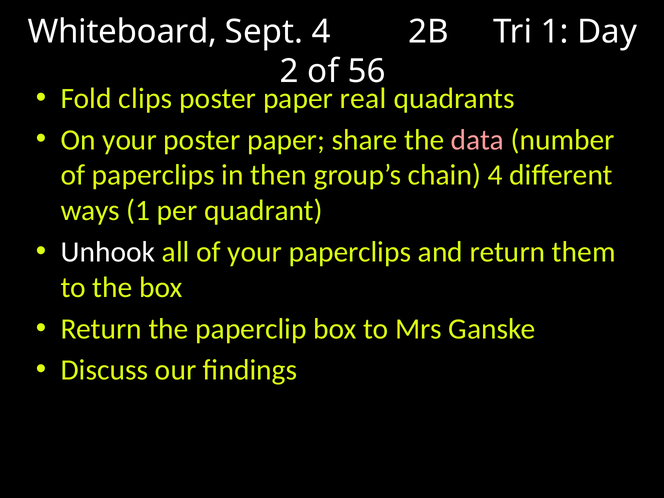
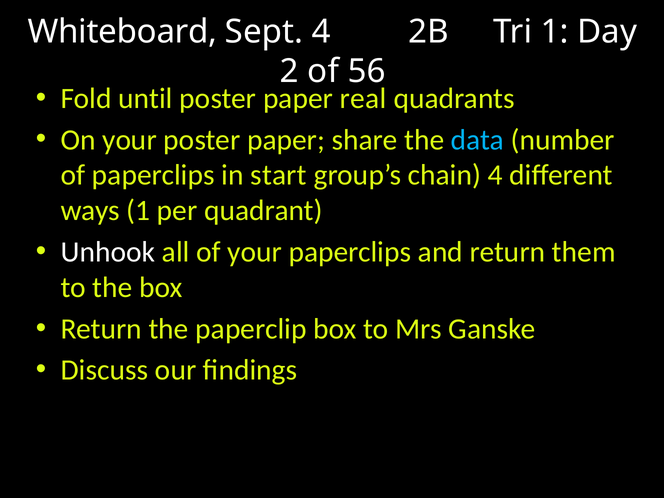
clips: clips -> until (146, 98)
data colour: pink -> light blue (478, 140)
then: then -> start (279, 175)
